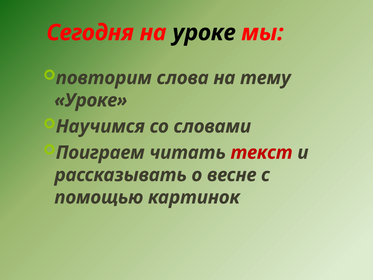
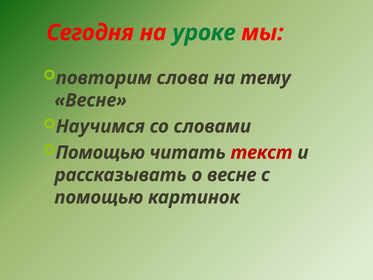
уроке colour: black -> green (204, 33)
Уроке: Уроке -> Весне (91, 100)
Поиграем: Поиграем -> Помощью (100, 152)
